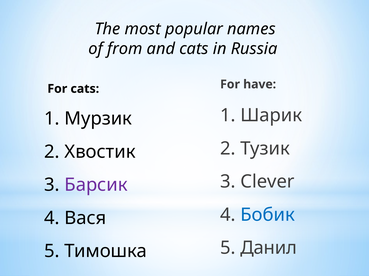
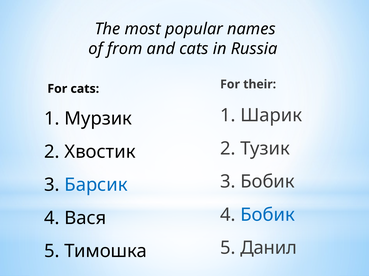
have: have -> their (260, 85)
3 Clever: Clever -> Бобик (268, 182)
Барсик colour: purple -> blue (96, 185)
